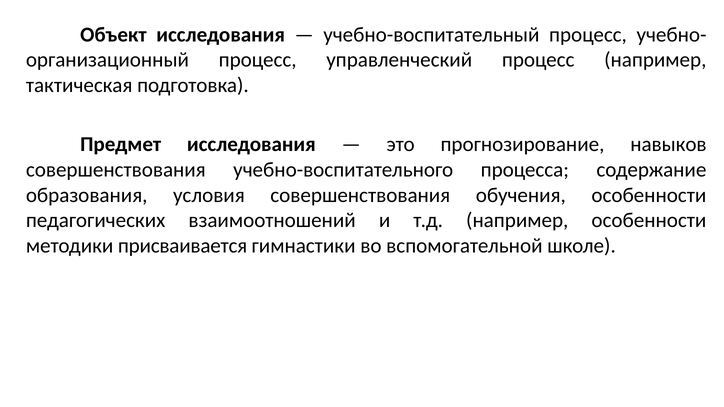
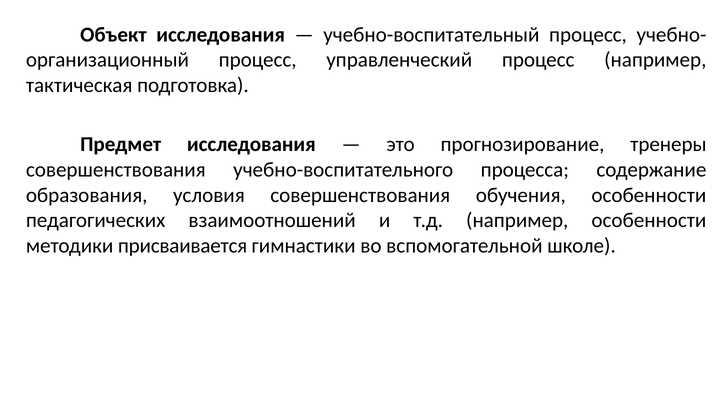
навыков: навыков -> тренеры (668, 145)
